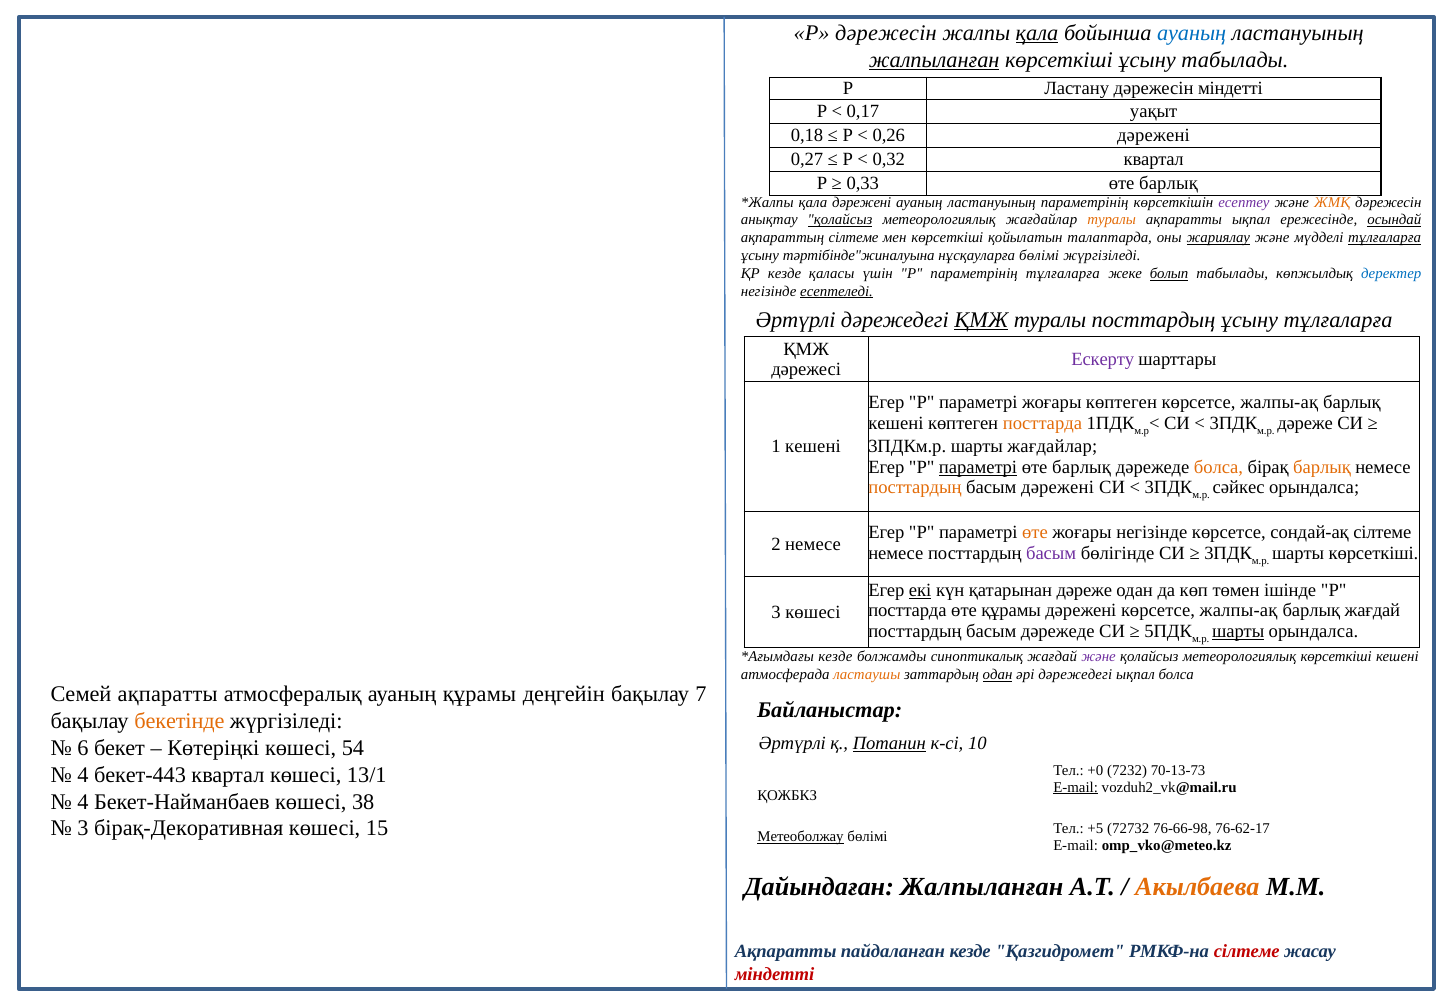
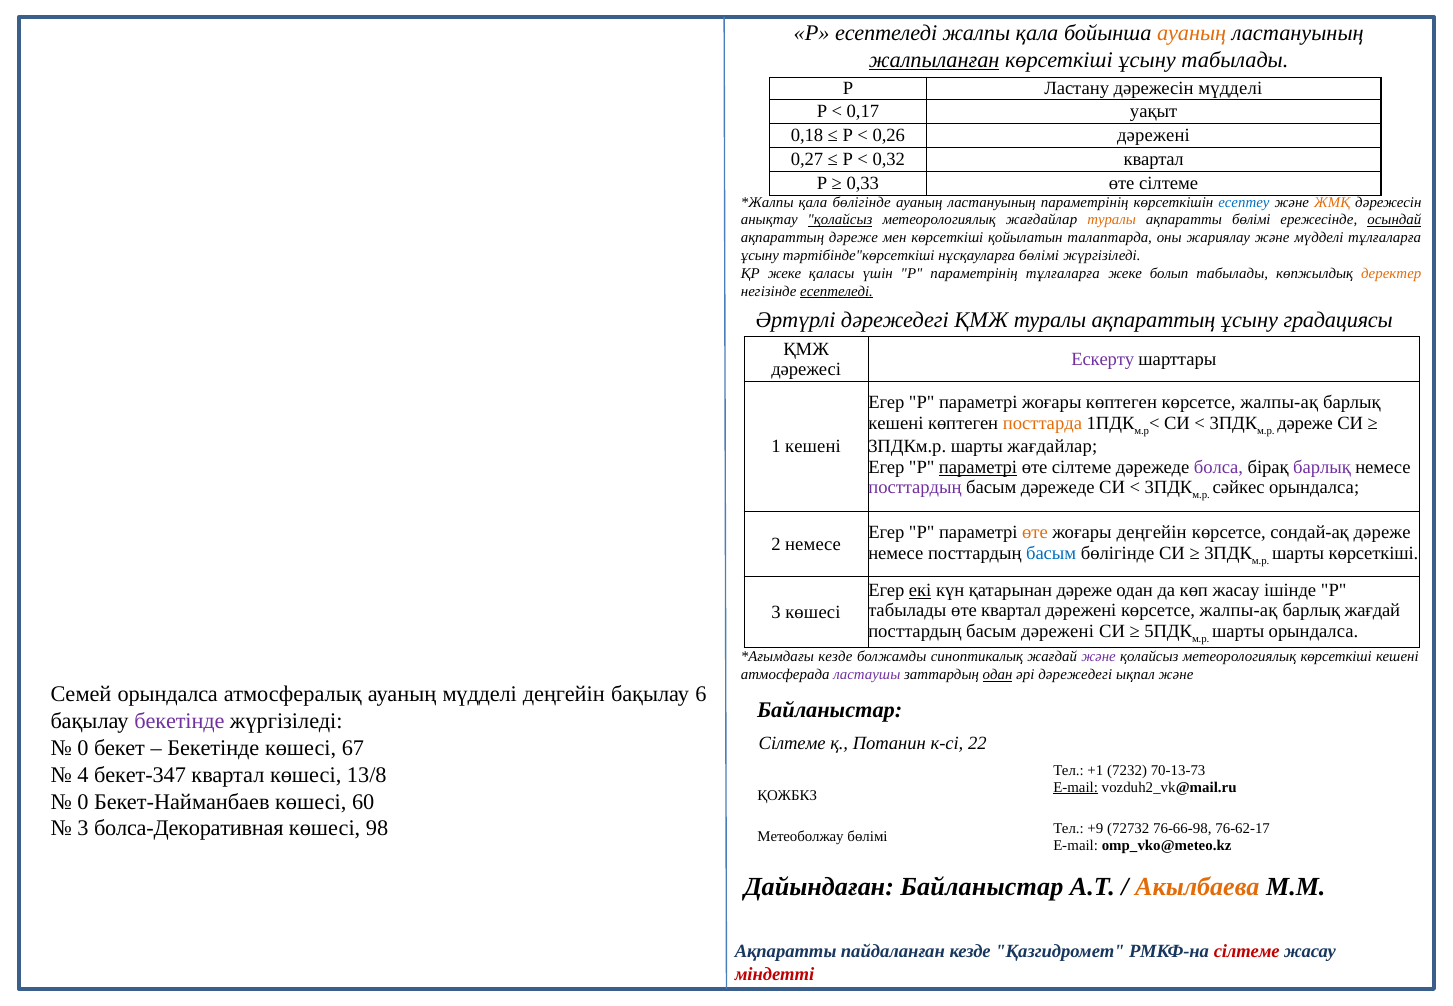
Р дәрежесін: дәрежесін -> есептеледі (886, 33)
қала underline: present -> none (1037, 33)
ауаның colour: blue -> orange (1192, 33)
дәрежесін міндетті: міндетті -> мүдделі (1230, 88)
0,33 өте барлық: барлық -> сілтеме (1169, 183)
қала дәрежені: дәрежені -> бөлігінде (862, 202)
есептеу colour: purple -> blue (1244, 202)
ақпаратты ықпал: ықпал -> бөлімі (1251, 220)
ақпараттың сілтеме: сілтеме -> дәреже (853, 238)
жариялау underline: present -> none (1218, 238)
тұлғаларға underline: present -> none (1385, 238)
тәртібінде"жиналуына: тәртібінде"жиналуына -> тәртібінде"көрсеткіші (859, 256)
ҚР кезде: кезде -> жеке (785, 274)
болып underline: present -> none (1169, 274)
деректер colour: blue -> orange (1391, 274)
ҚМЖ underline: present -> none (981, 320)
туралы посттардың: посттардың -> ақпараттың (1154, 320)
ұсыну тұлғаларға: тұлғаларға -> градациясы (1338, 320)
барлық: барлық -> сілтеме (1082, 467)
болса colour: orange -> purple (1218, 467)
барлық colour: orange -> purple (1322, 467)
посттардың colour: orange -> purple (915, 488)
басым дәрежені: дәрежені -> дәрежеде (1058, 488)
жоғары негізінде: негізінде -> деңгейін (1152, 533)
сондай-ақ сілтеме: сілтеме -> дәреже (1382, 533)
басым colour: purple -> blue (1051, 553)
көп төмен: төмен -> жасау (1236, 590)
посттарда: посттарда -> табылады (907, 611)
өте құрамы: құрамы -> квартал (1011, 611)
басым дәрежеде: дәрежеде -> дәрежені (1058, 631)
шарты underline: present -> none (1238, 631)
ластаушы colour: orange -> purple (867, 675)
ықпал болса: болса -> және (1176, 675)
Семей ақпаратты: ақпаратты -> орындалса (168, 694)
ауаның құрамы: құрамы -> мүдделі (480, 694)
7: 7 -> 6 (701, 694)
бекетінде colour: orange -> purple (179, 721)
Әртүрлі: Әртүрлі -> Сілтеме (792, 743)
Потанин underline: present -> none (889, 743)
10: 10 -> 22 (977, 743)
6: 6 -> 0 (83, 748)
Көтеріңкі: Көтеріңкі -> Бекетінде (213, 748)
54: 54 -> 67 (353, 748)
+0: +0 -> +1 (1095, 771)
бекет-443: бекет-443 -> бекет-347 (140, 775)
13/1: 13/1 -> 13/8 (367, 775)
4: 4 -> 0 (83, 802)
38: 38 -> 60 (363, 802)
бірақ-Декоративная: бірақ-Декоративная -> болса-Декоративная (189, 829)
15: 15 -> 98 (377, 829)
+5: +5 -> +9 (1095, 829)
Метеоболжау underline: present -> none (801, 837)
Дайындаған Жалпыланған: Жалпыланған -> Байланыстар (982, 887)
